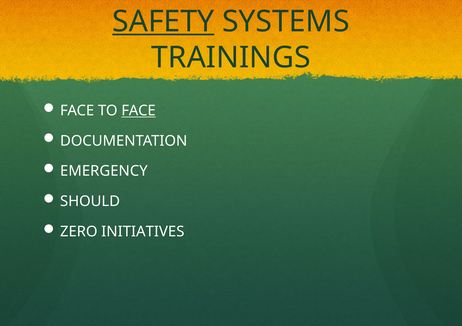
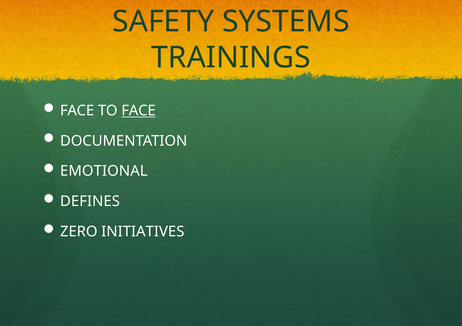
SAFETY underline: present -> none (163, 22)
EMERGENCY: EMERGENCY -> EMOTIONAL (104, 171)
SHOULD: SHOULD -> DEFINES (90, 202)
